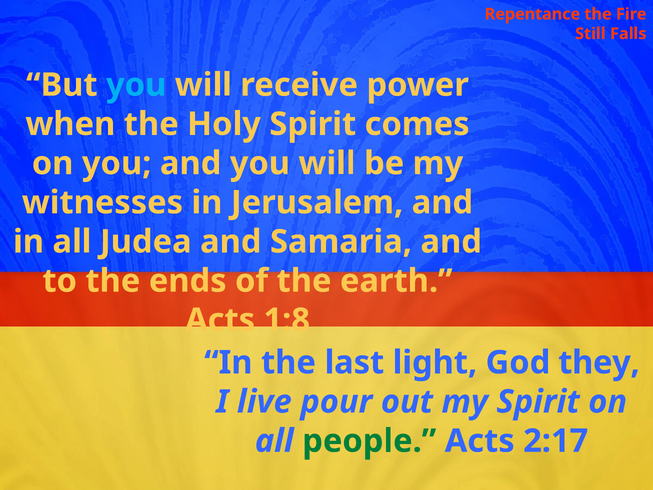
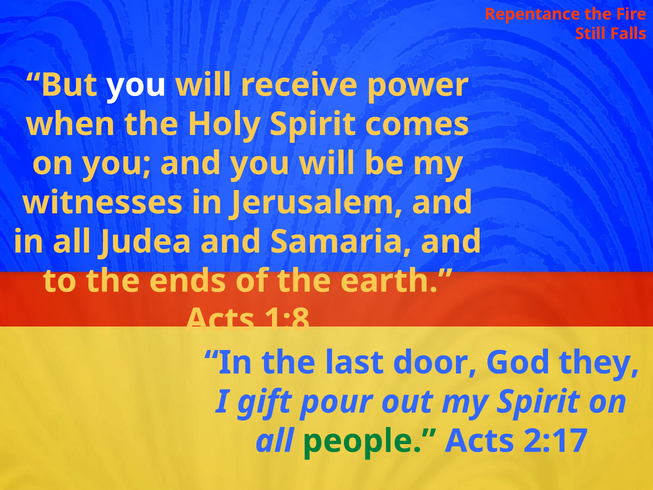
you colour: light blue -> white (136, 85)
light: light -> door (435, 362)
live: live -> gift (264, 402)
